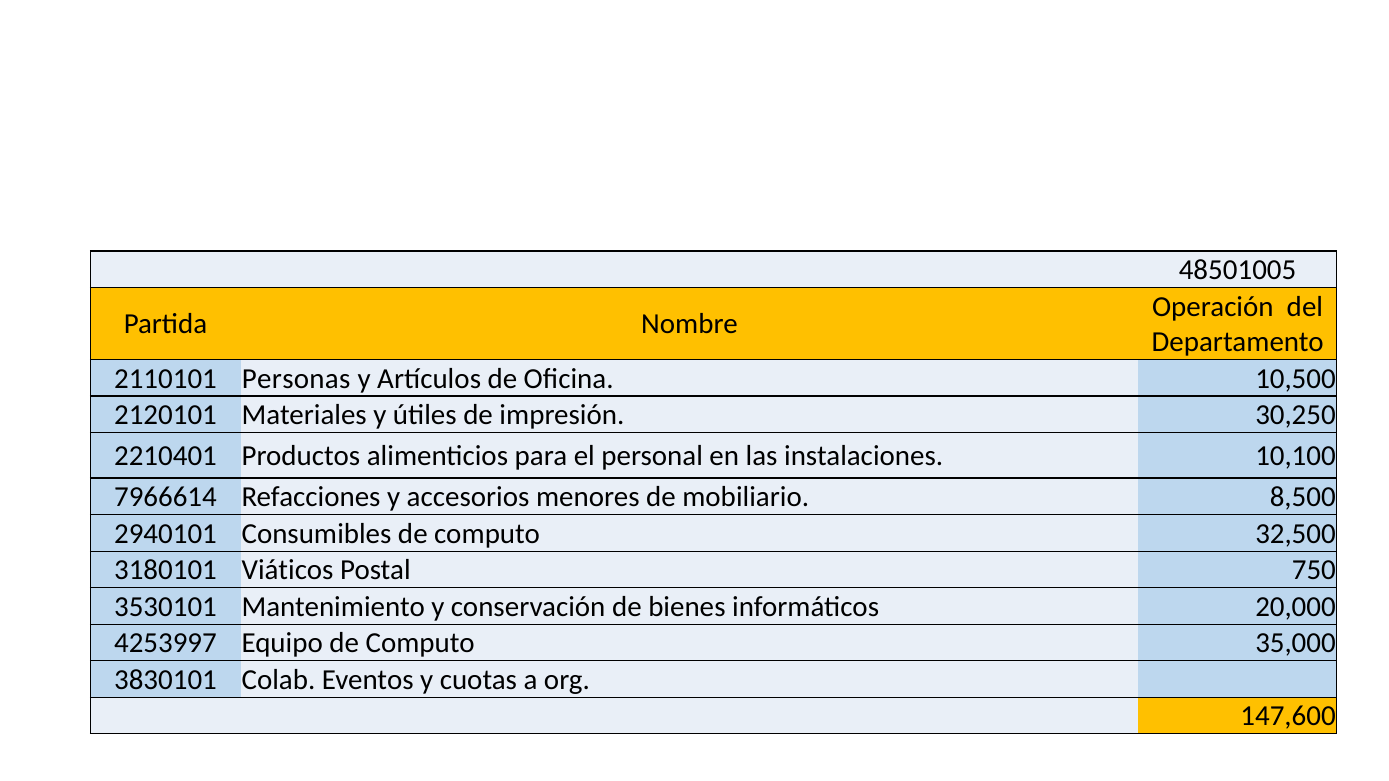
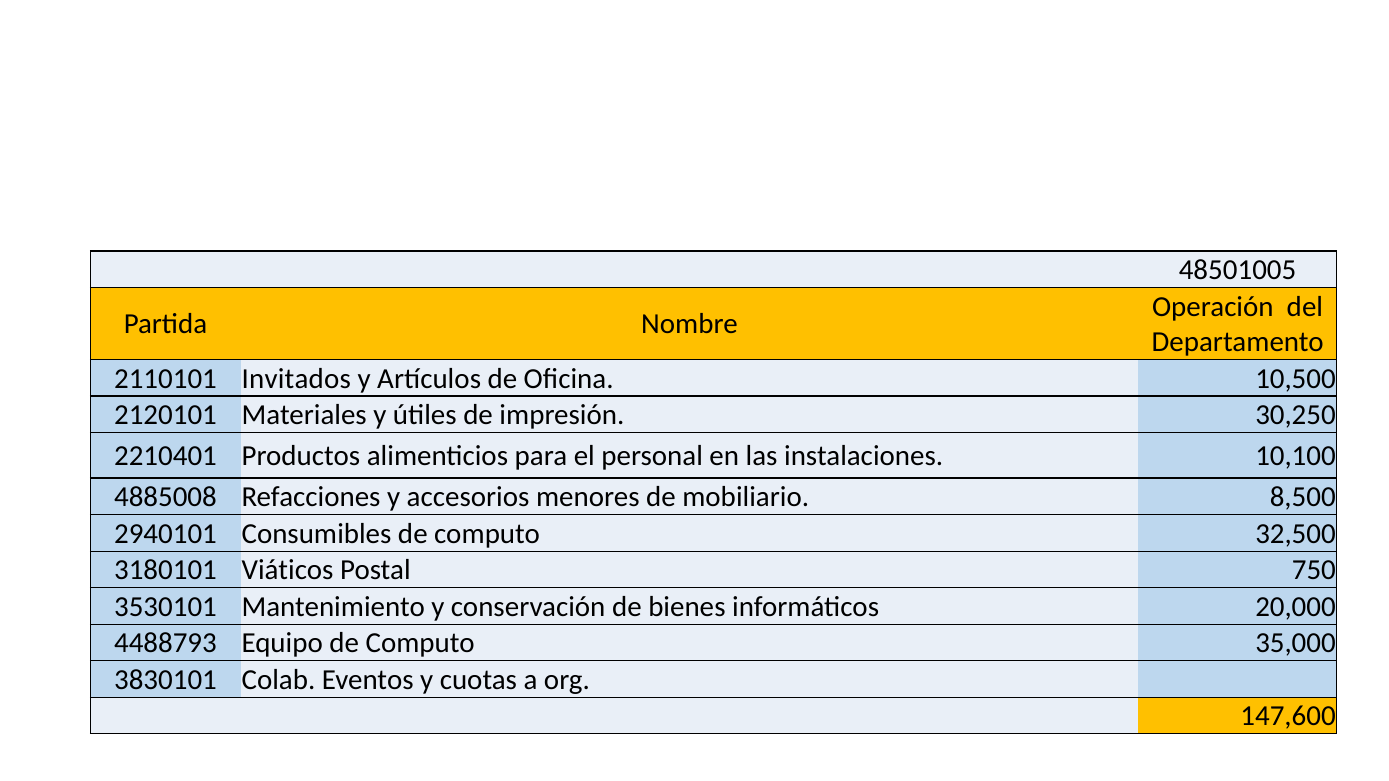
Personas: Personas -> Invitados (296, 379)
7966614: 7966614 -> 4885008 (165, 497)
4253997: 4253997 -> 4488793 (165, 644)
